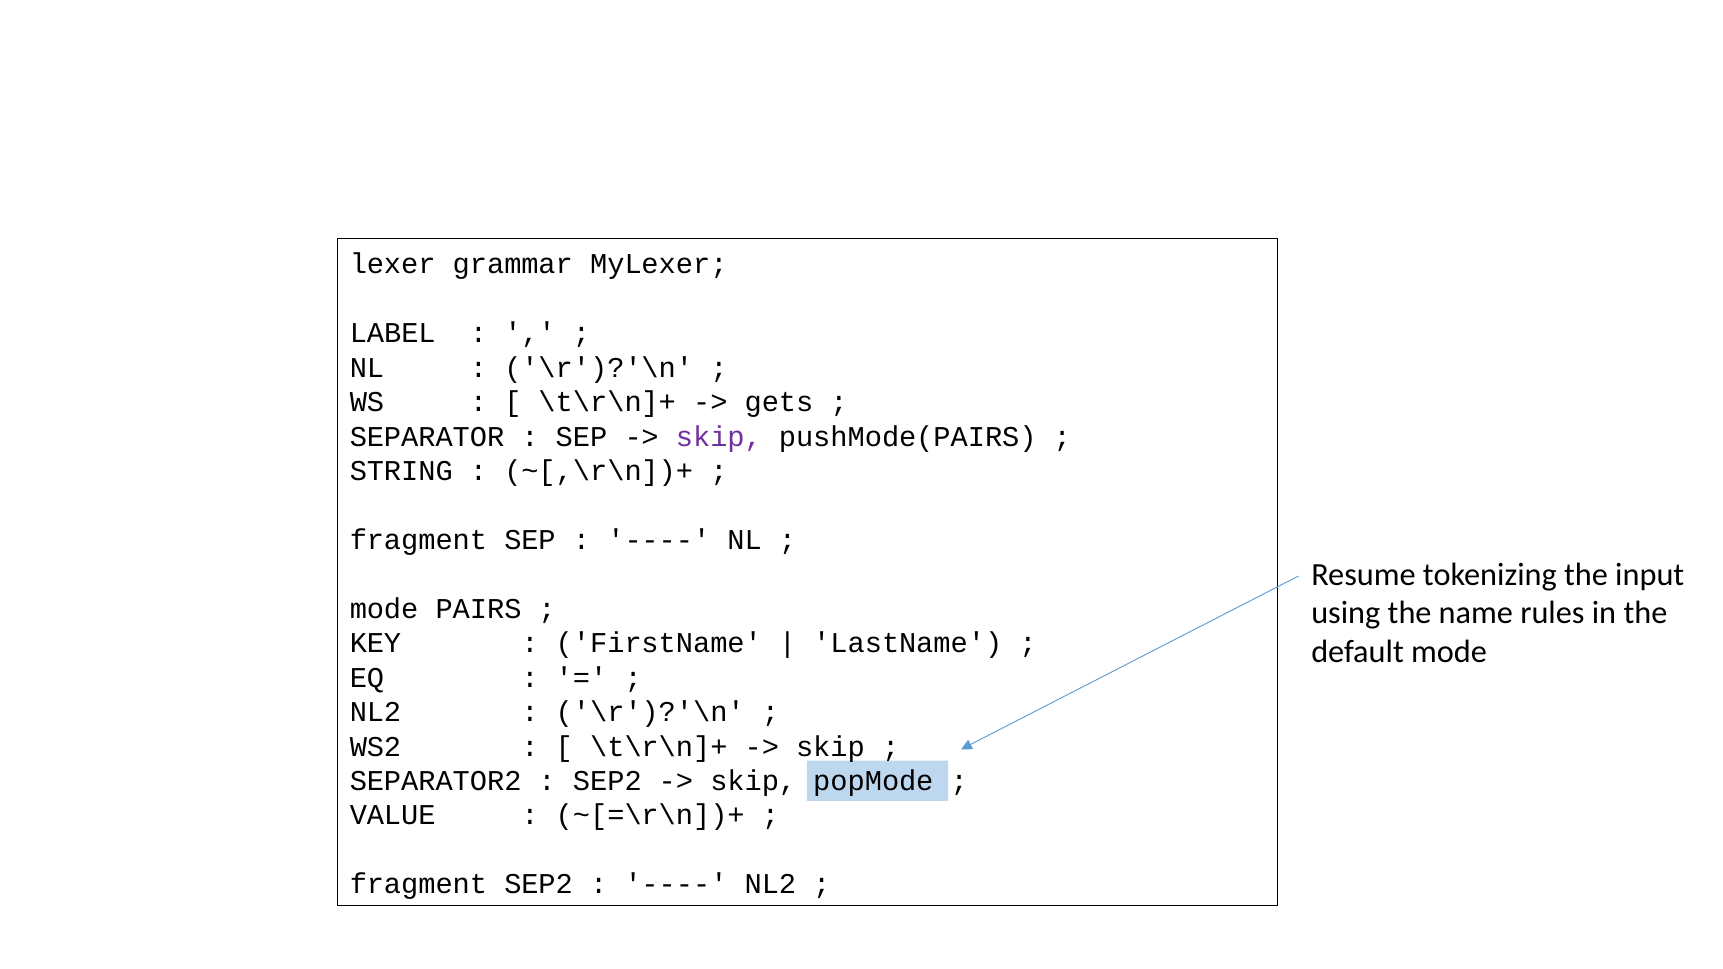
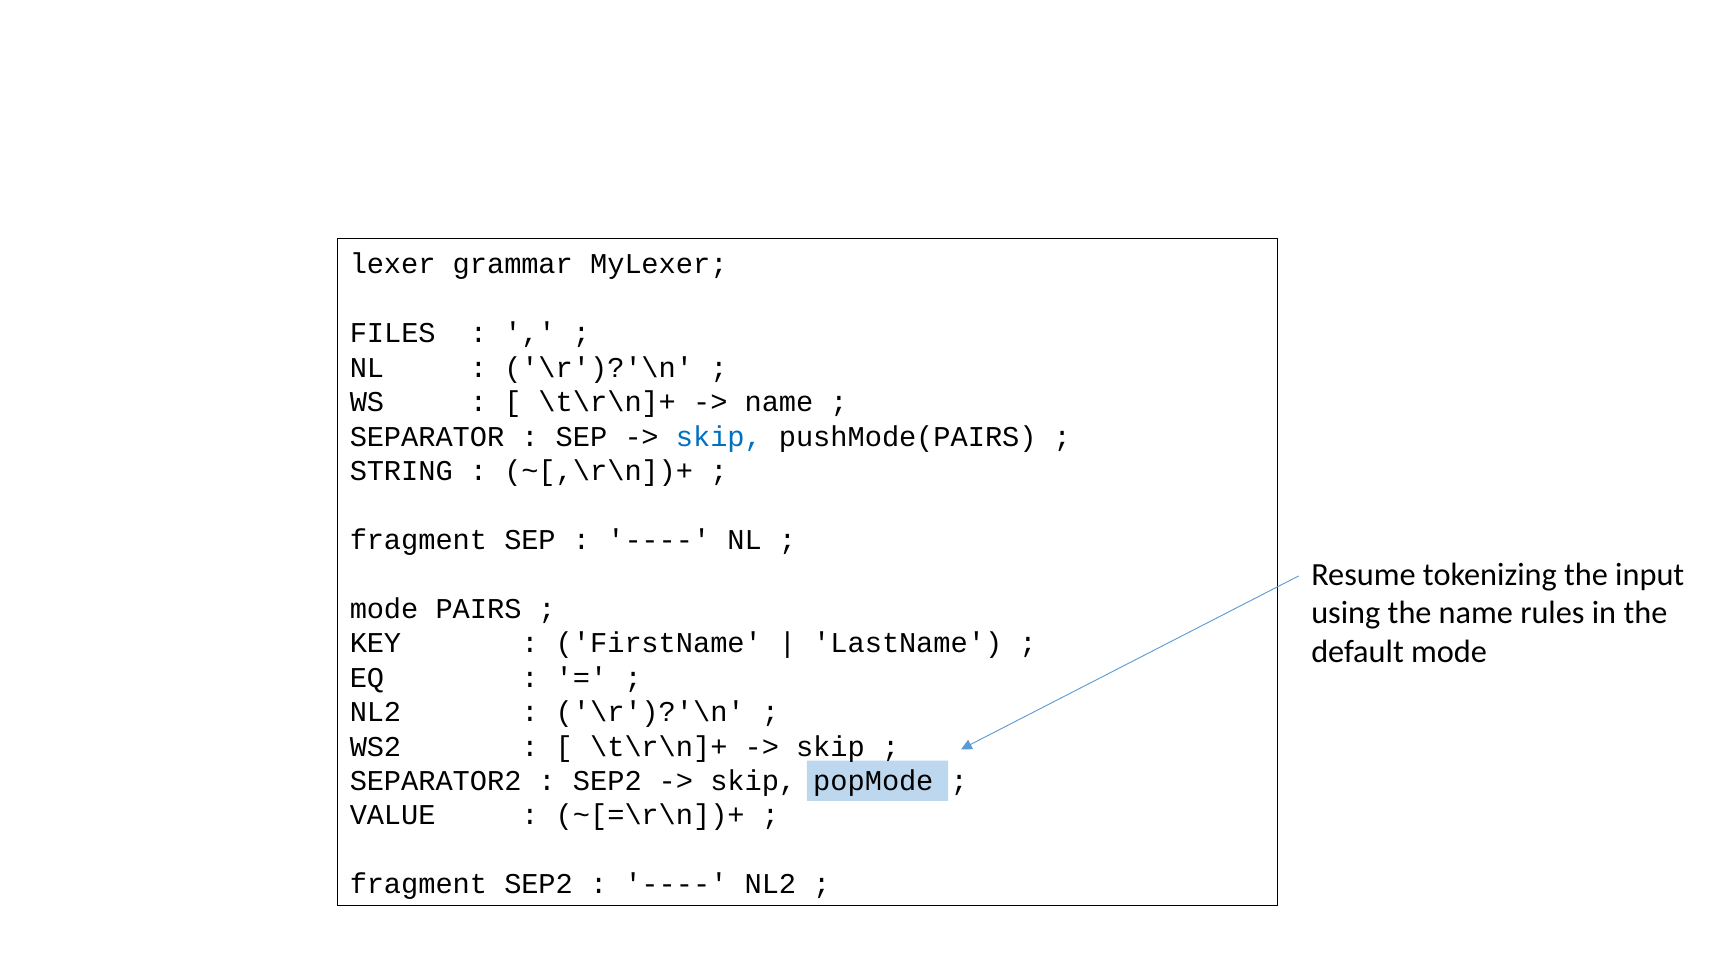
LABEL: LABEL -> FILES (393, 333)
gets: gets -> name (779, 402)
skip colour: purple -> blue (719, 437)
